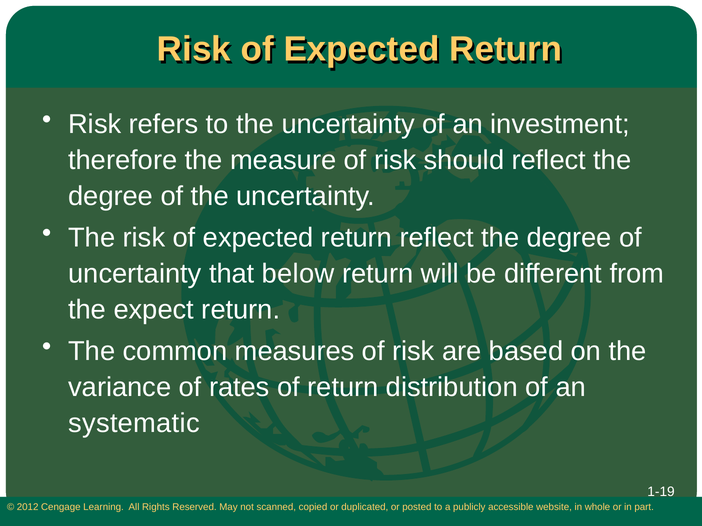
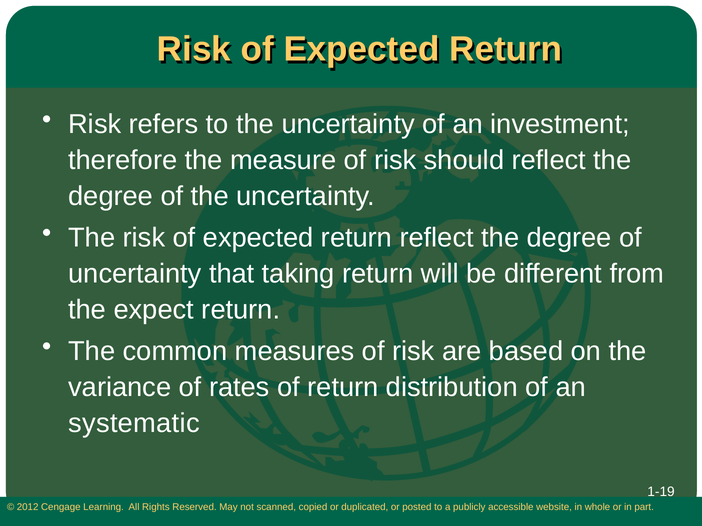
below: below -> taking (298, 274)
